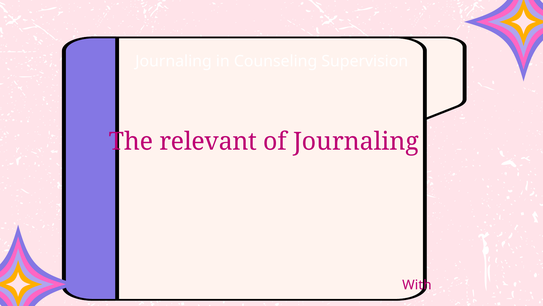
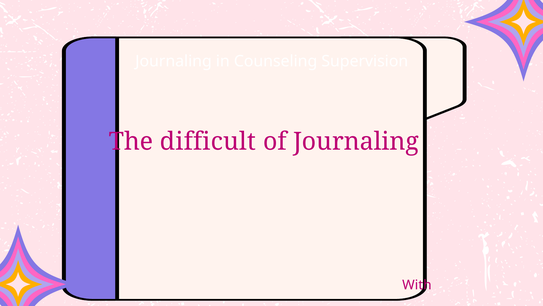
relevant: relevant -> difficult (208, 141)
